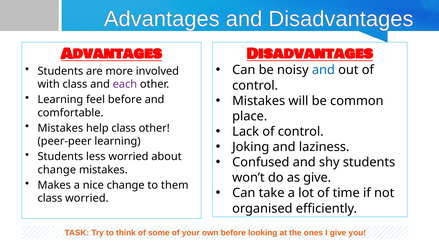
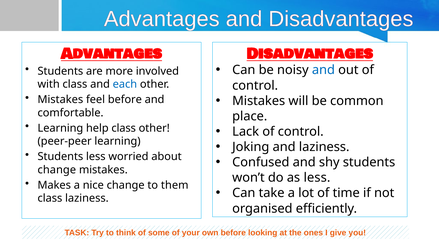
each colour: purple -> blue (125, 84)
Learning: Learning -> Mistakes (60, 100)
Mistakes: Mistakes -> Learning (60, 128)
as give: give -> less (317, 178)
class worried: worried -> laziness (87, 198)
